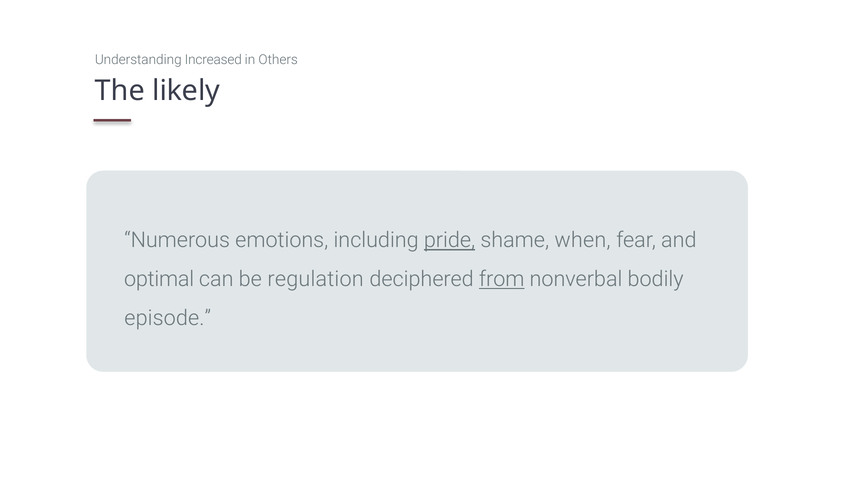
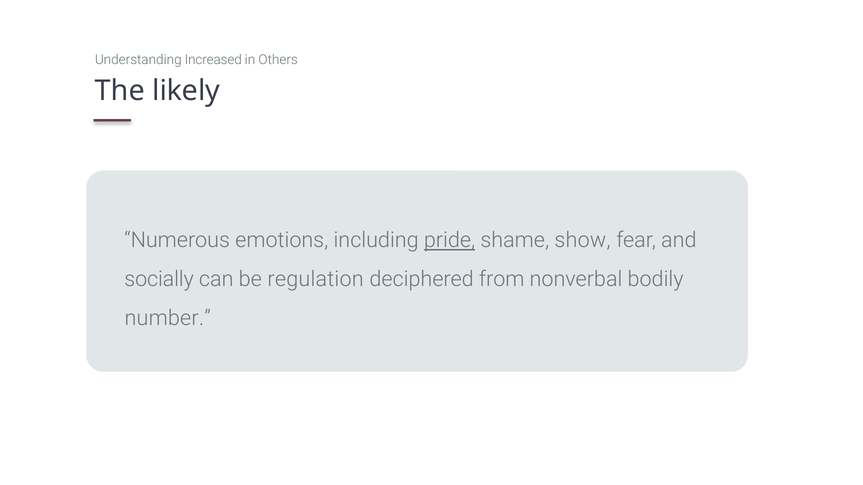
when: when -> show (583, 241)
optimal: optimal -> socially (159, 279)
from underline: present -> none (502, 279)
episode: episode -> number (168, 318)
